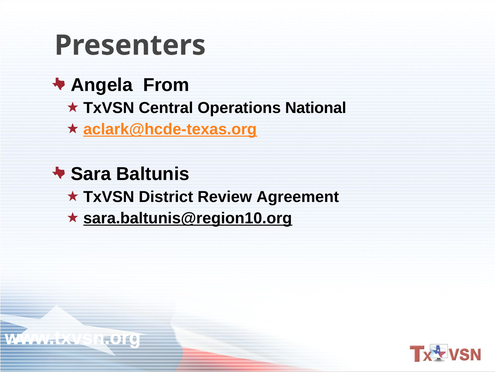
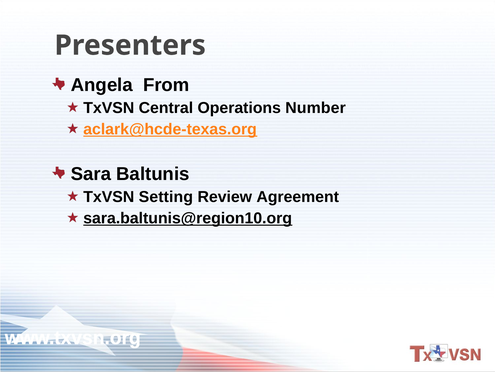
National: National -> Number (316, 108)
District: District -> Setting (166, 196)
